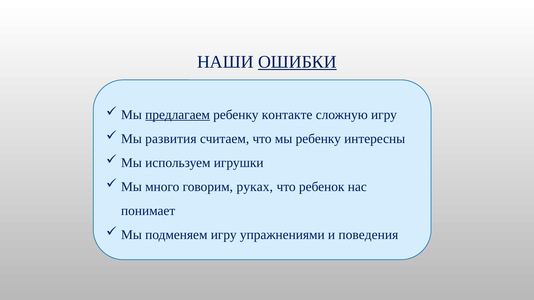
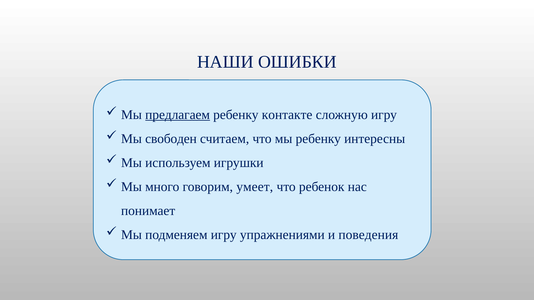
ОШИБКИ underline: present -> none (297, 62)
развития: развития -> свободен (171, 139)
руках: руках -> умеет (255, 187)
